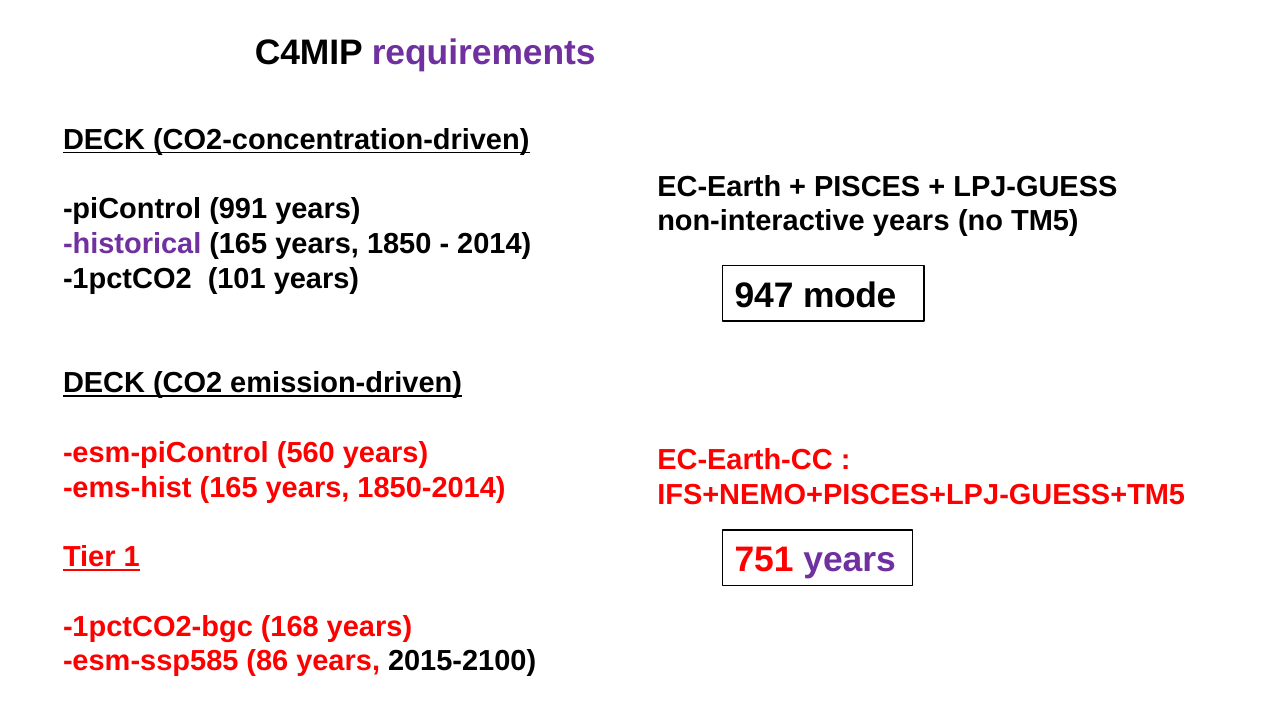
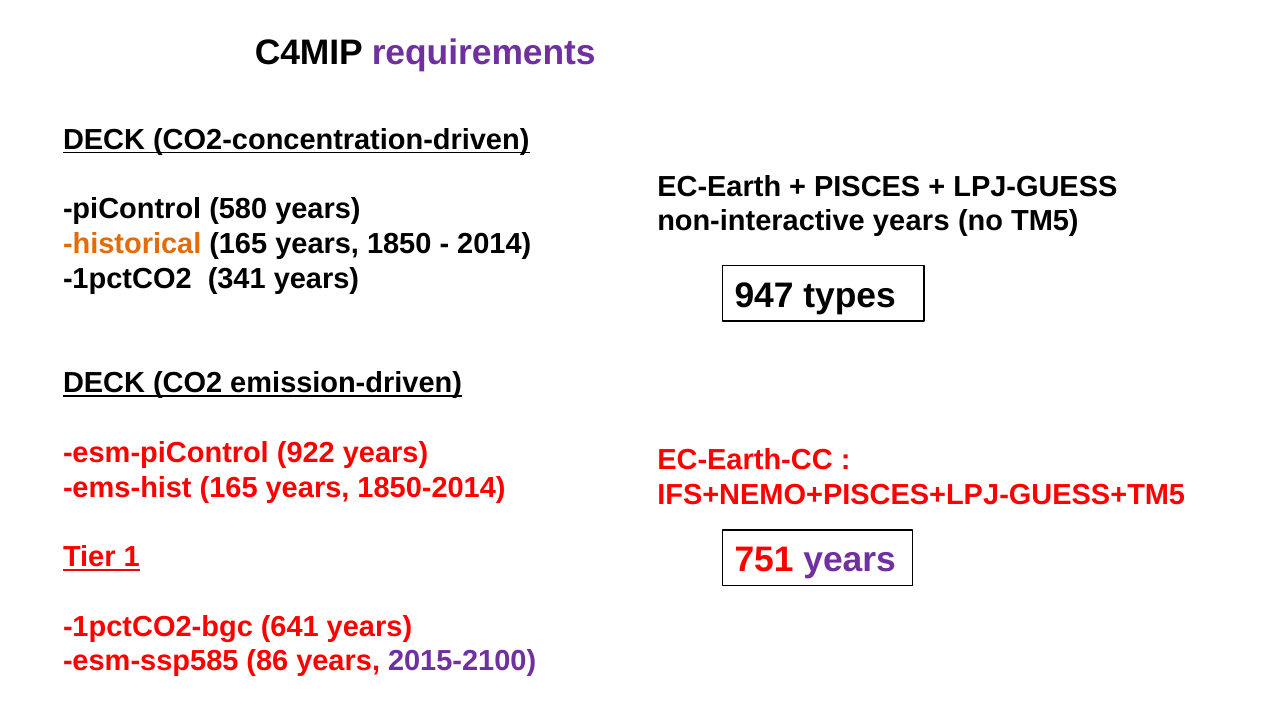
991: 991 -> 580 (238, 209)
historical colour: purple -> orange (132, 244)
101: 101 -> 341 (237, 279)
mode: mode -> types (850, 296)
560: 560 -> 922 (306, 453)
168: 168 -> 641 (290, 627)
2015-2100 colour: black -> purple (462, 661)
